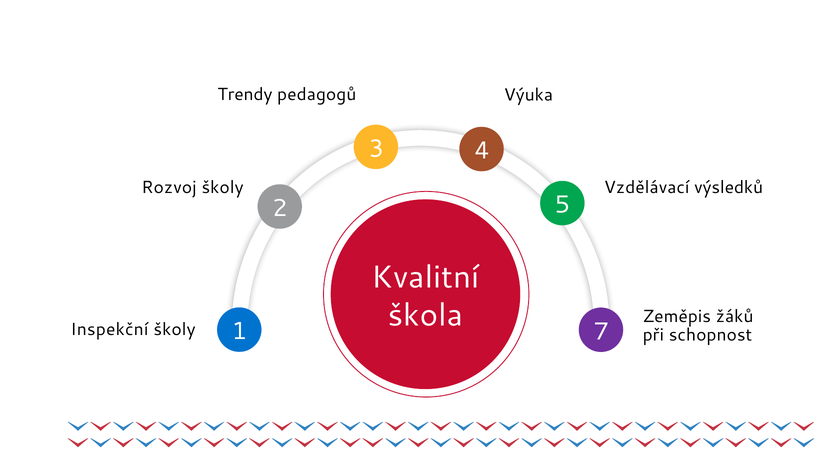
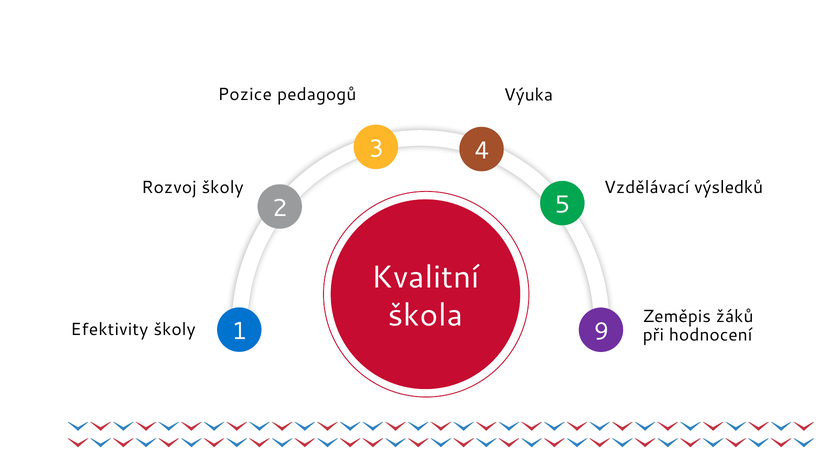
Trendy: Trendy -> Pozice (245, 94)
7: 7 -> 9 (601, 331)
Inspekční: Inspekční -> Efektivity (109, 329)
schopnost: schopnost -> hodnocení (710, 335)
